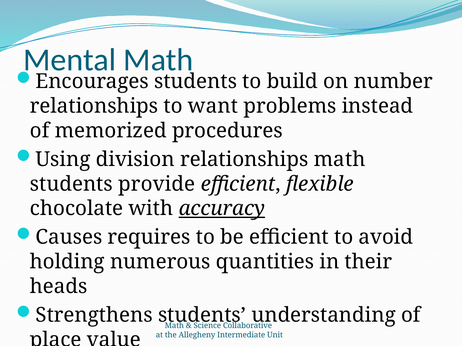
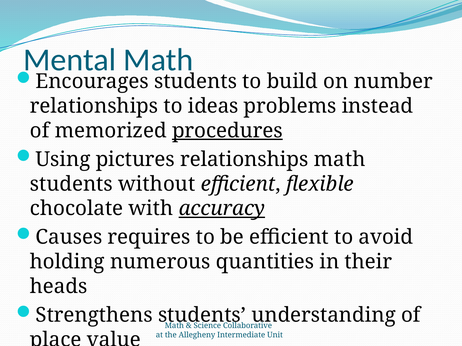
want: want -> ideas (213, 106)
procedures underline: none -> present (227, 131)
division: division -> pictures (135, 160)
provide: provide -> without (157, 184)
